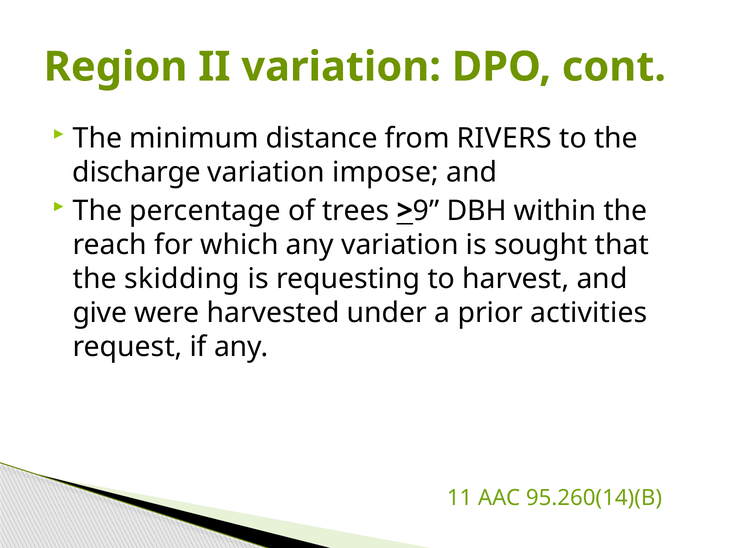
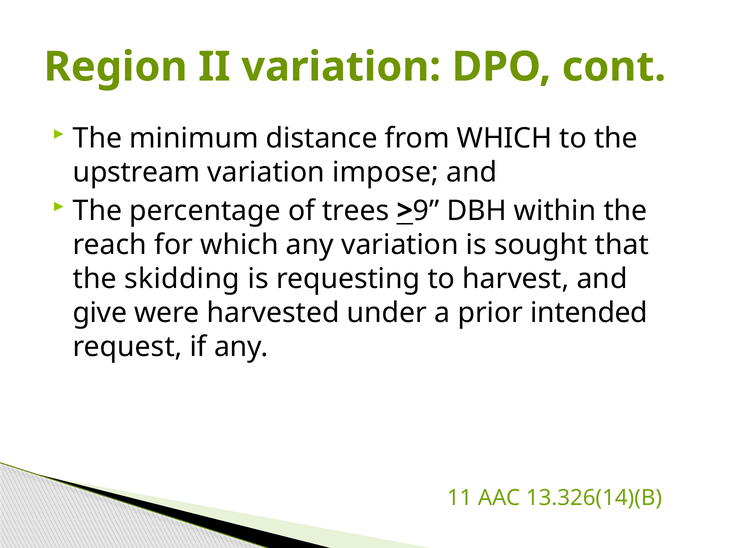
from RIVERS: RIVERS -> WHICH (505, 138)
discharge: discharge -> upstream (137, 172)
activities: activities -> intended (589, 313)
95.260(14)(B: 95.260(14)(B -> 13.326(14)(B (594, 497)
